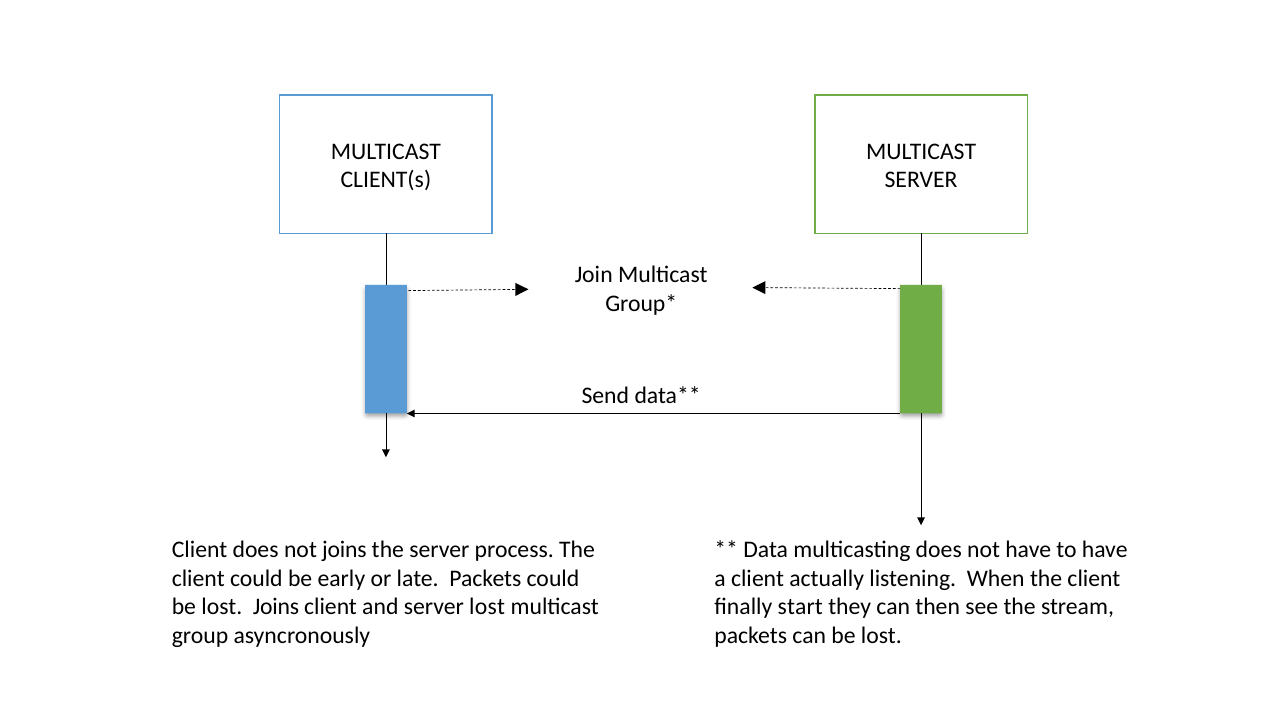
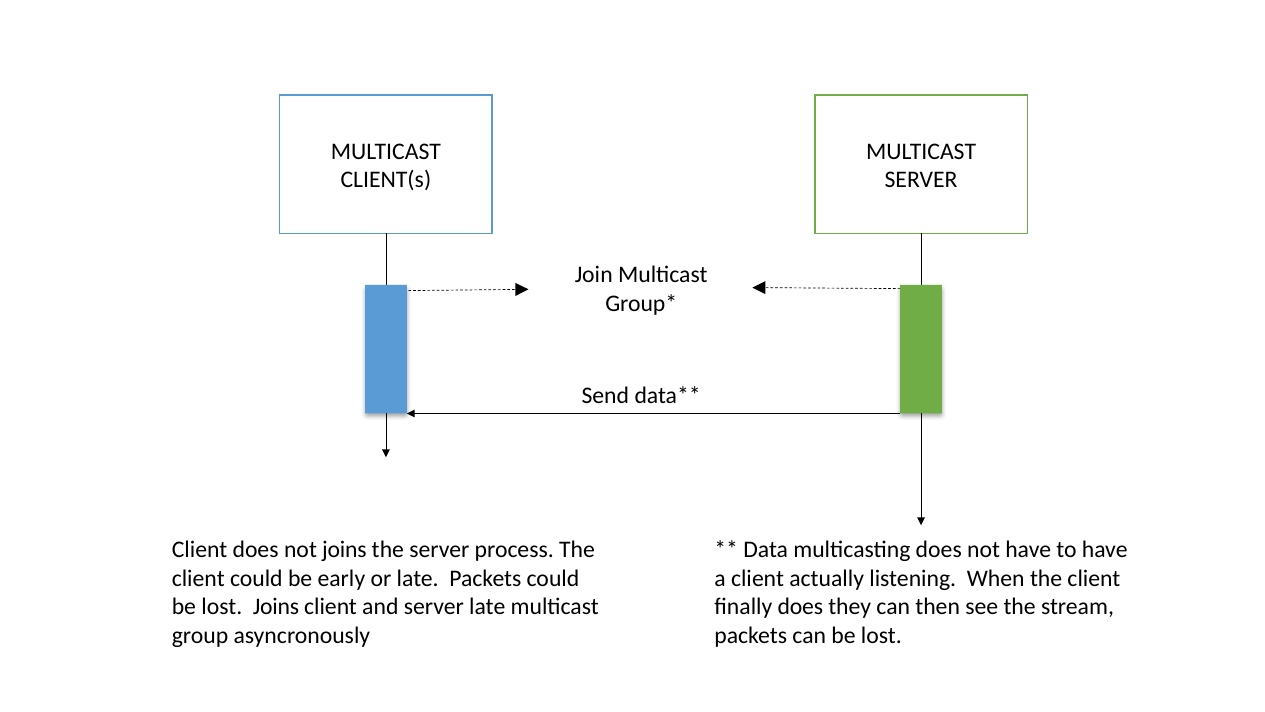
server lost: lost -> late (487, 607)
finally start: start -> does (800, 607)
